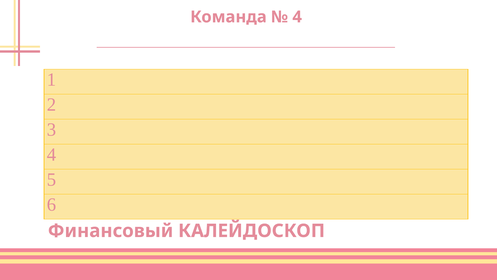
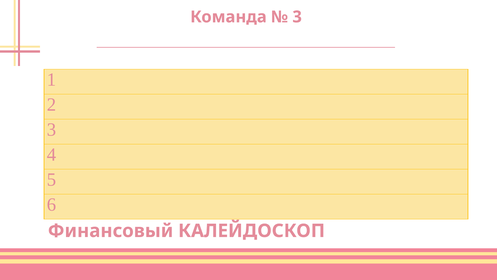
4: 4 -> 3 (297, 17)
